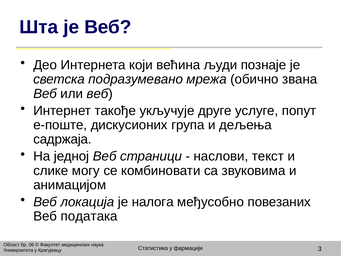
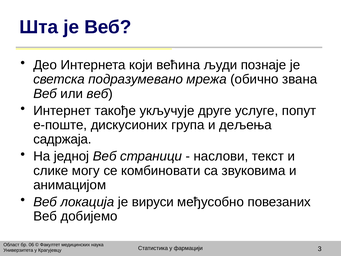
налога: налога -> вируси (153, 202)
података: података -> добијемо (89, 216)
